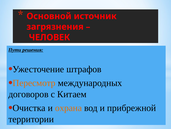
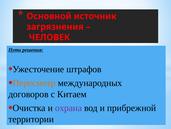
охрана colour: orange -> purple (68, 107)
